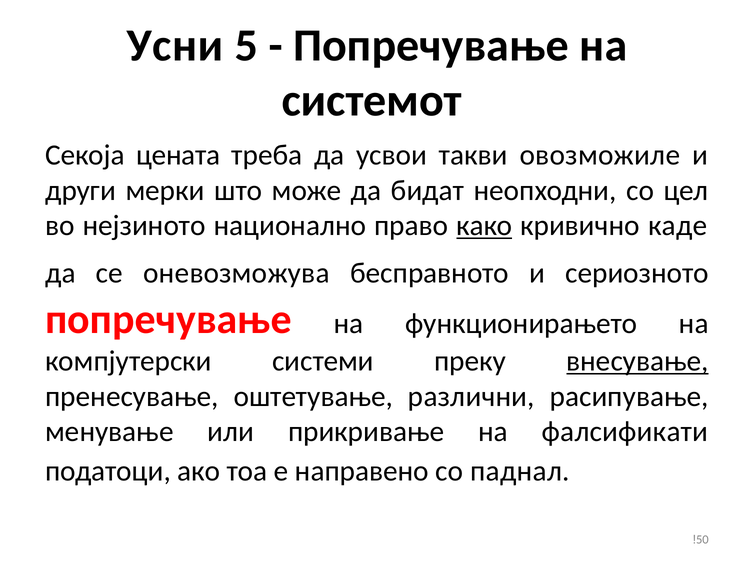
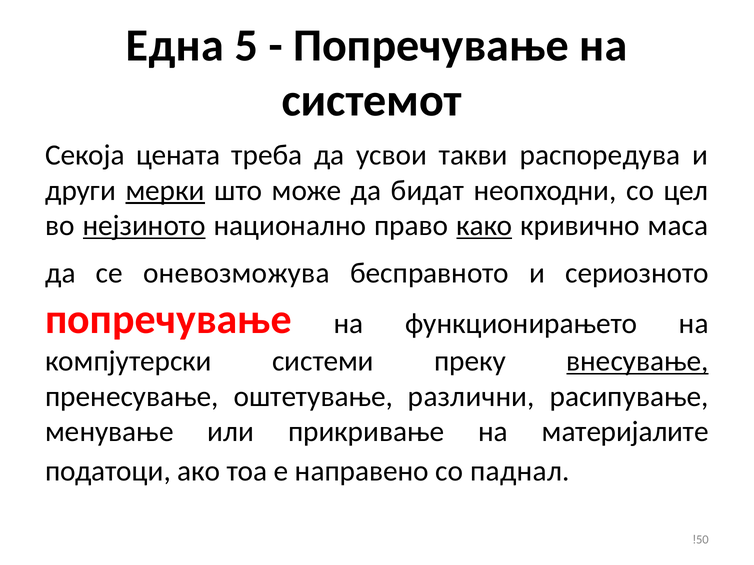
Усни: Усни -> Една (175, 45)
овозможиле: овозможиле -> распоредува (600, 155)
мерки underline: none -> present (165, 191)
нејзиното underline: none -> present (144, 226)
каде: каде -> маса (678, 226)
фалсификати: фалсификати -> материјалите (625, 432)
